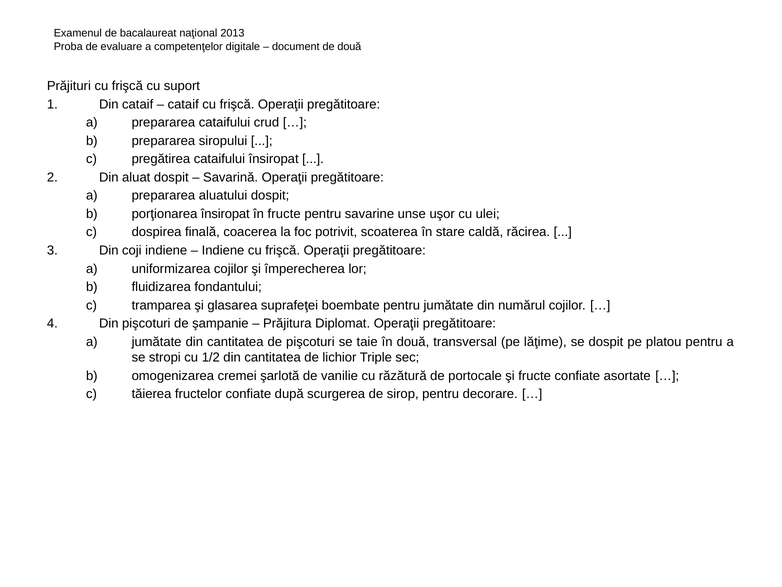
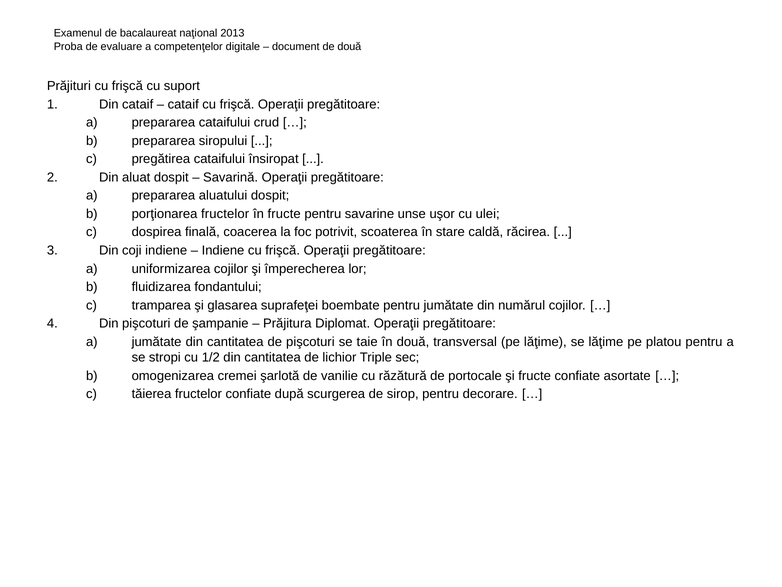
porţionarea însiropat: însiropat -> fructelor (225, 214)
se dospit: dospit -> lăţime (606, 342)
